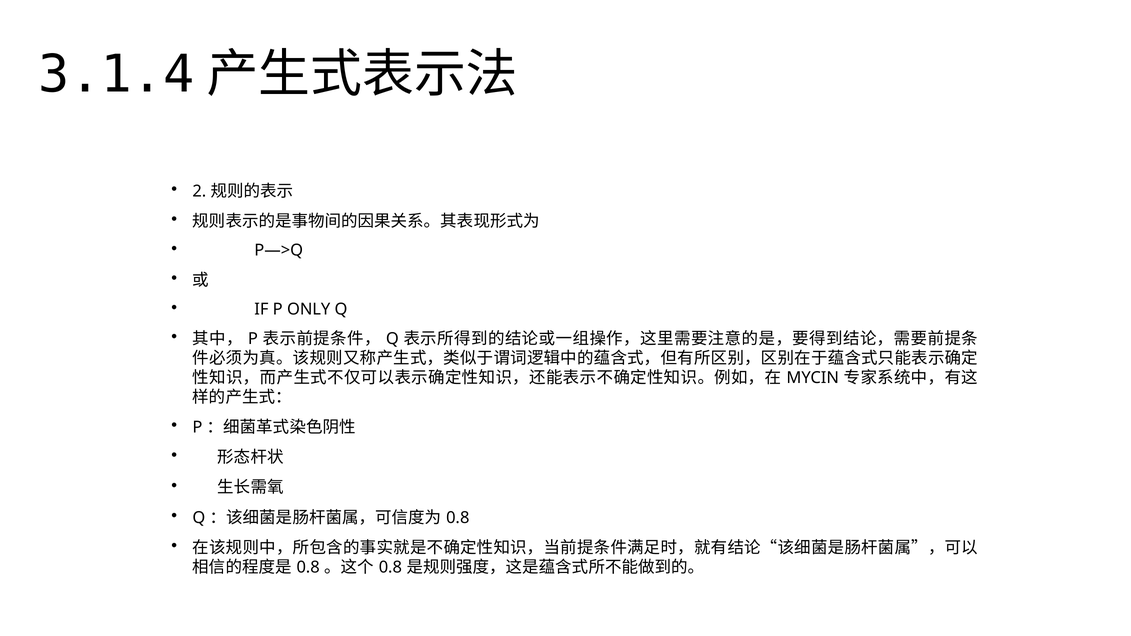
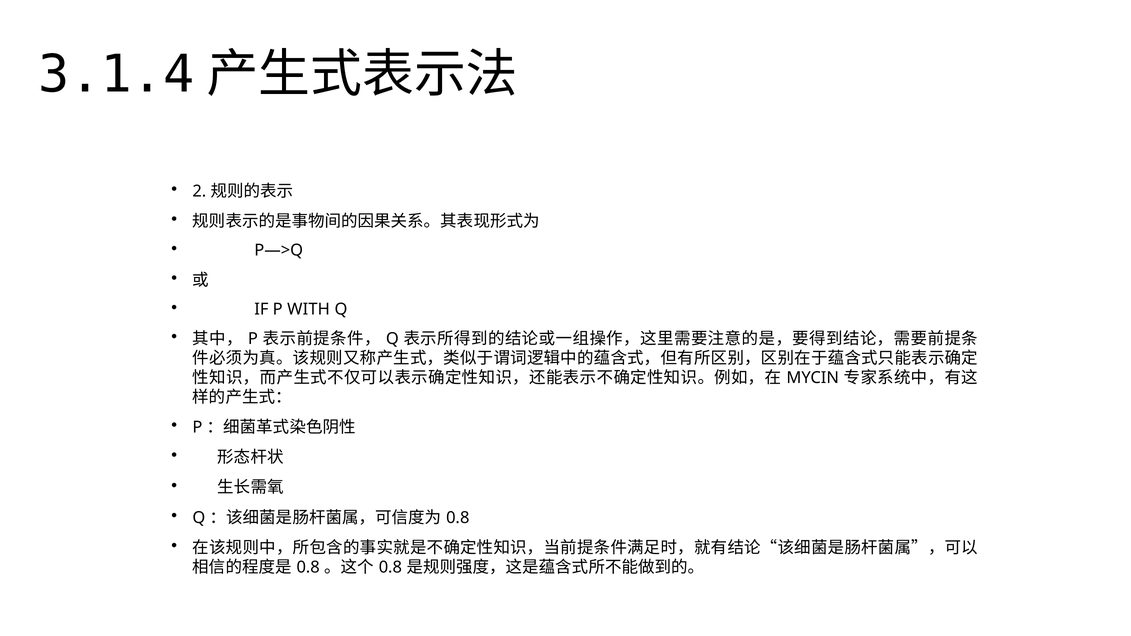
ONLY: ONLY -> WITH (309, 309)
